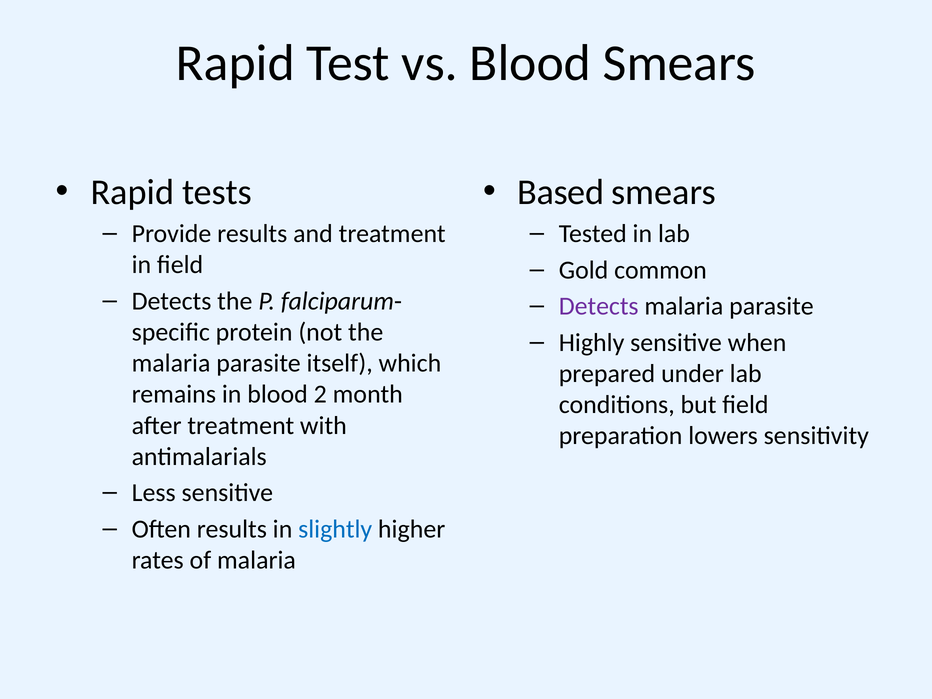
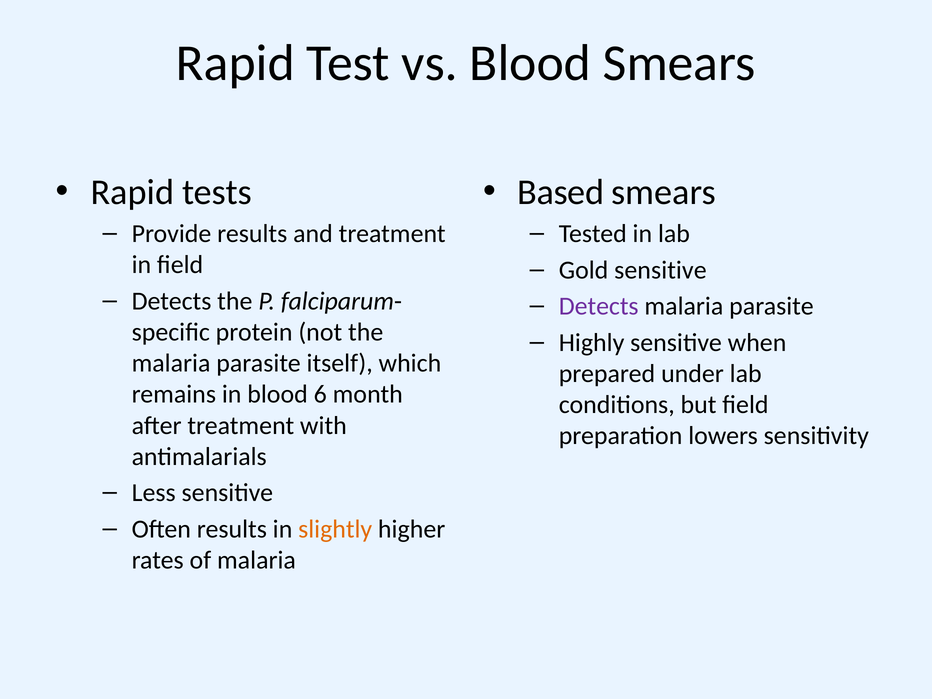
Gold common: common -> sensitive (660, 270)
2: 2 -> 6 (320, 394)
slightly colour: blue -> orange (335, 529)
